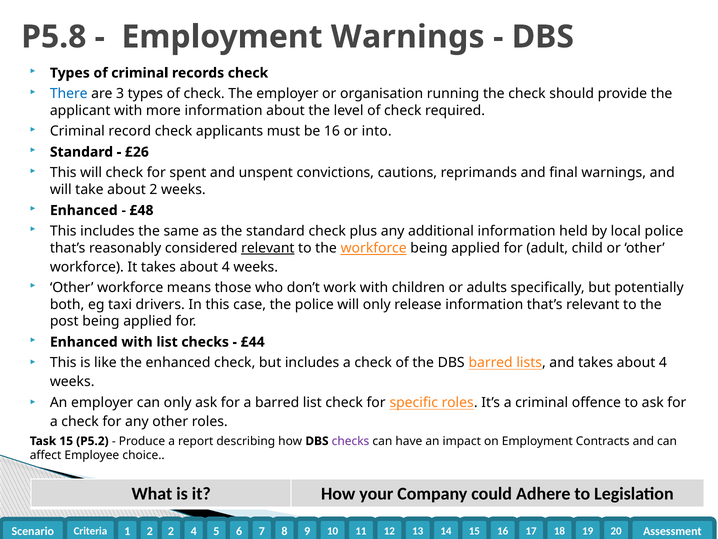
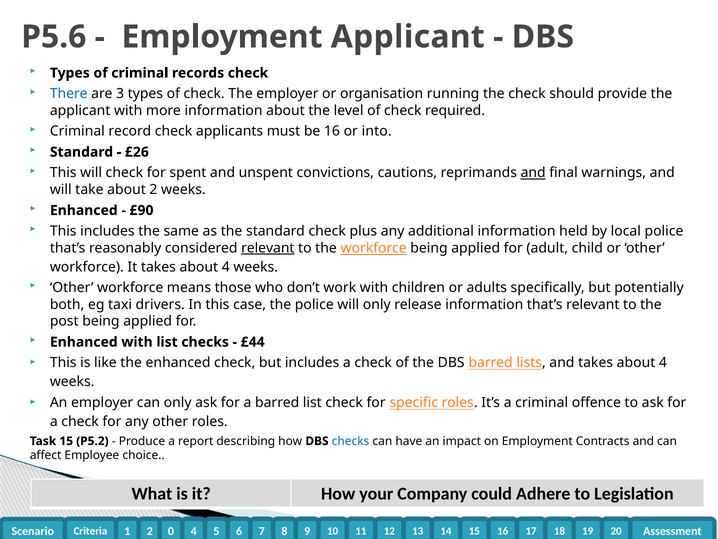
P5.8: P5.8 -> P5.6 (54, 37)
Employment Warnings: Warnings -> Applicant (408, 37)
and underline: none -> present (533, 173)
£48: £48 -> £90 (141, 210)
checks colour: purple -> blue (351, 441)
2 2: 2 -> 0 (171, 531)
